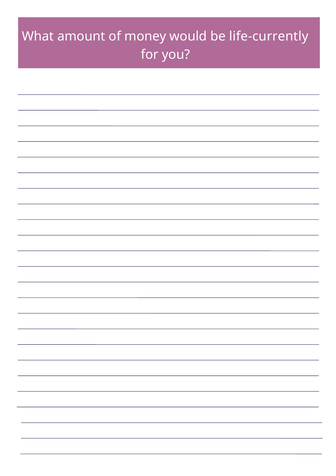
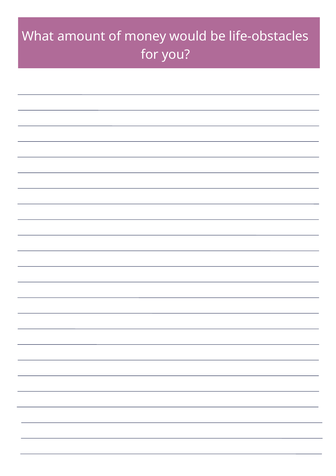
life-currently: life-currently -> life-obstacles (269, 36)
